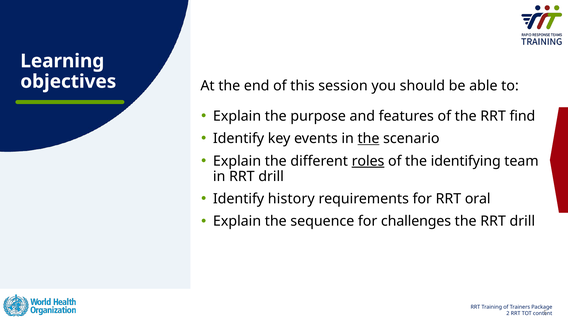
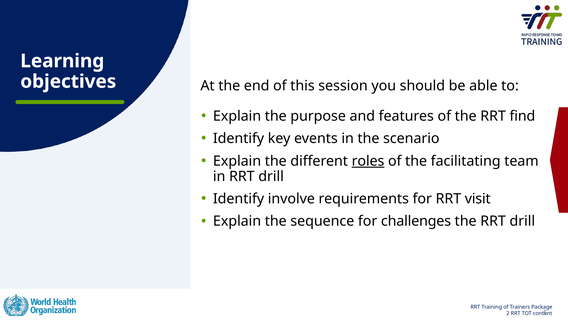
the underline: present -> none (368, 138)
identifying: identifying -> facilitating (466, 161)
history: history -> involve (291, 198)
oral: oral -> visit (478, 198)
